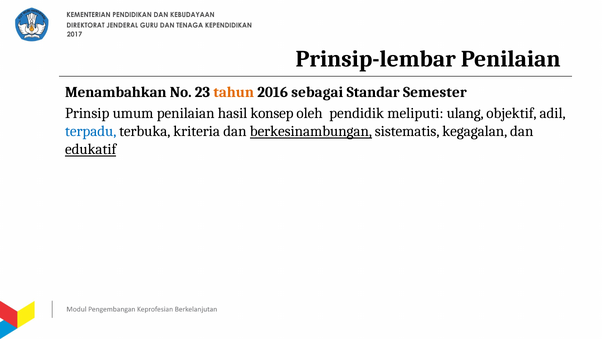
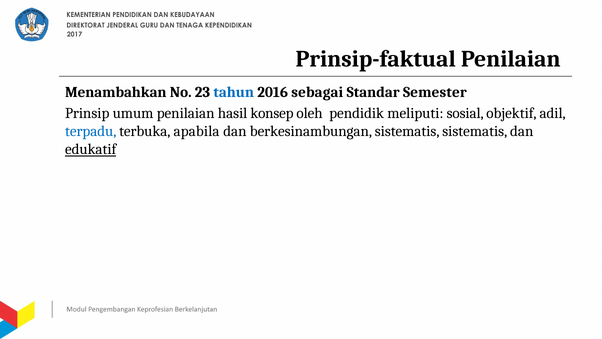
Prinsip-lembar: Prinsip-lembar -> Prinsip-faktual (376, 59)
tahun colour: orange -> blue (234, 92)
ulang: ulang -> sosial (465, 113)
kriteria: kriteria -> apabila (197, 131)
berkesinambungan underline: present -> none (311, 131)
sistematis kegagalan: kegagalan -> sistematis (475, 131)
